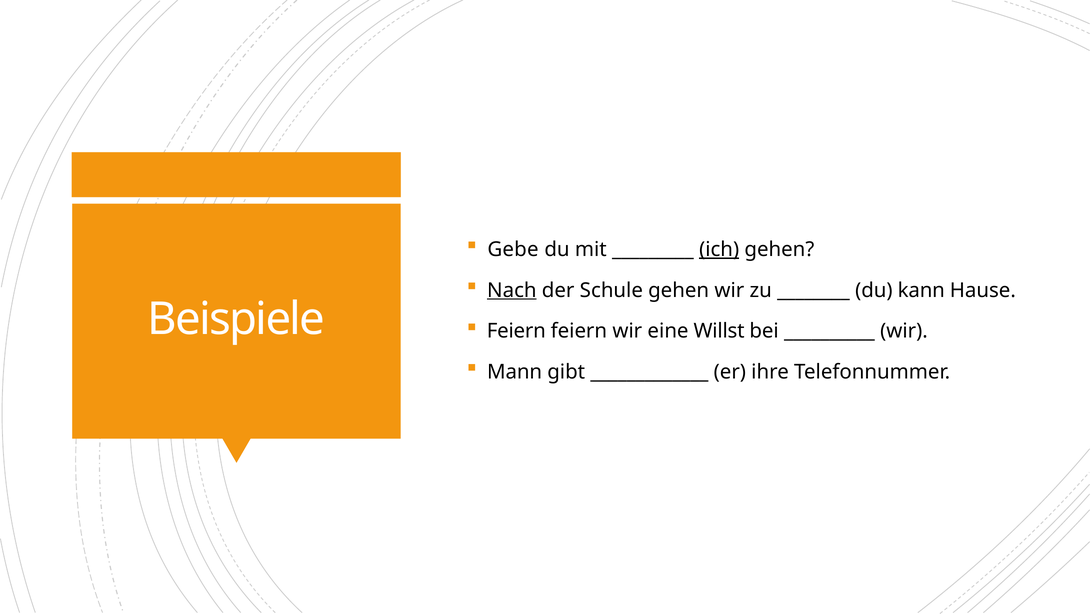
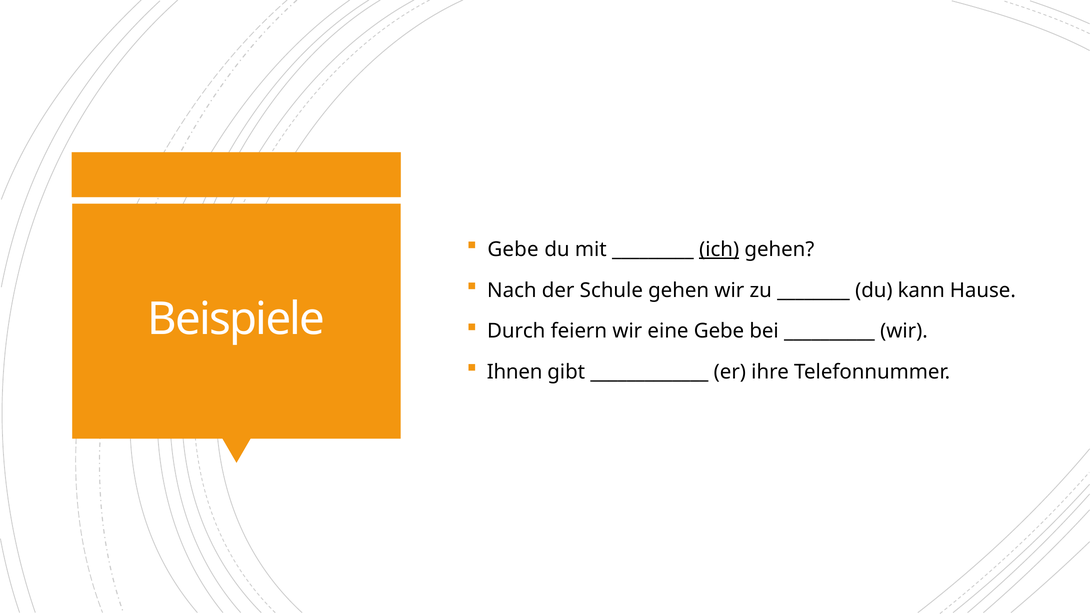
Nach underline: present -> none (512, 290)
Feiern: Feiern -> Durch (516, 331)
eine Willst: Willst -> Gebe (719, 331)
Mann: Mann -> Ihnen (515, 372)
